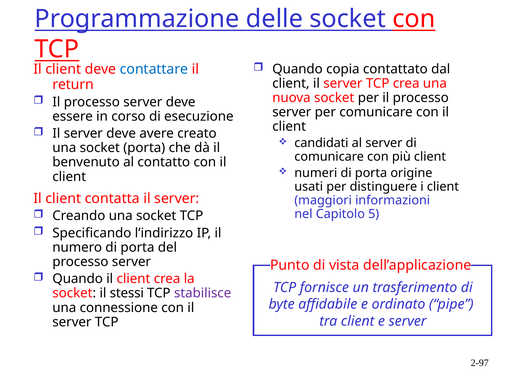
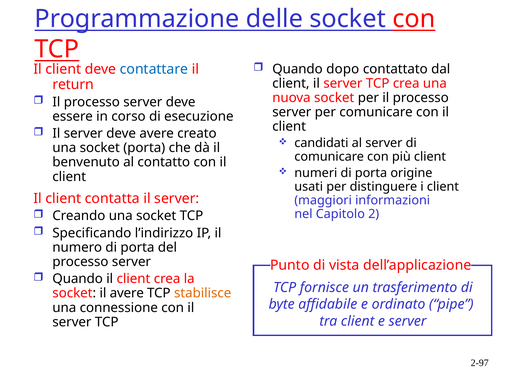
copia: copia -> dopo (343, 69)
5: 5 -> 2 (374, 214)
il stessi: stessi -> avere (127, 293)
stabilisce colour: purple -> orange (203, 293)
